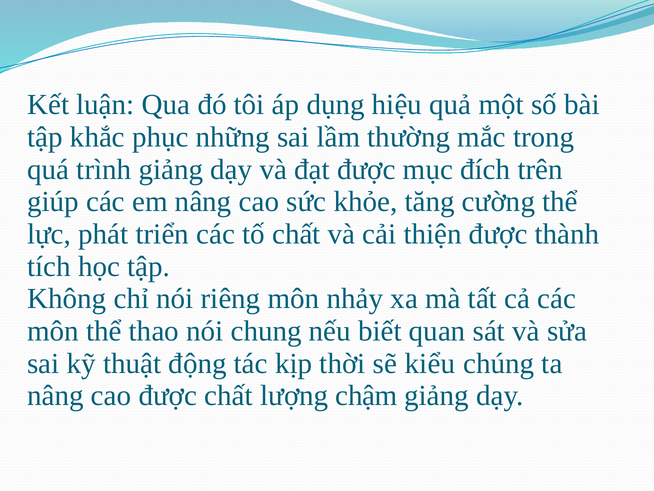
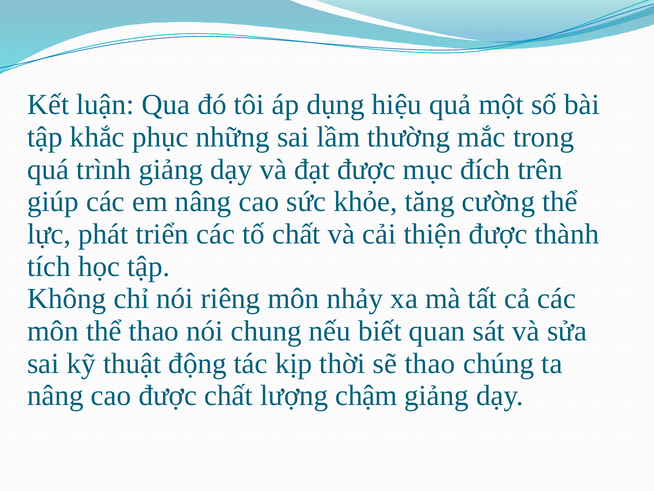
sẽ kiểu: kiểu -> thao (430, 363)
